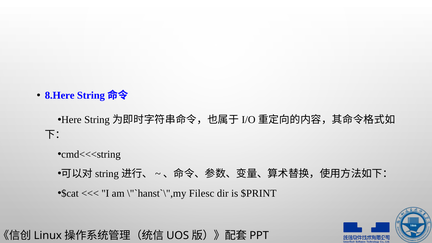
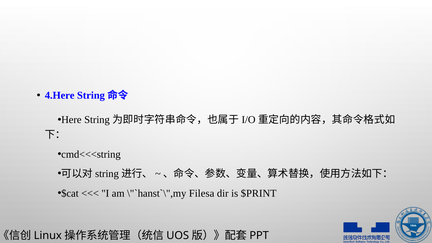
8.Here: 8.Here -> 4.Here (60, 96)
Filesc: Filesc -> Filesa (202, 193)
